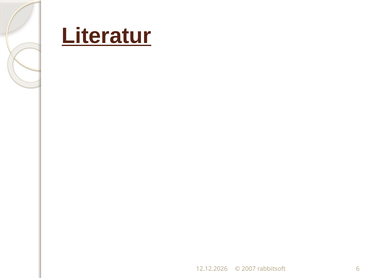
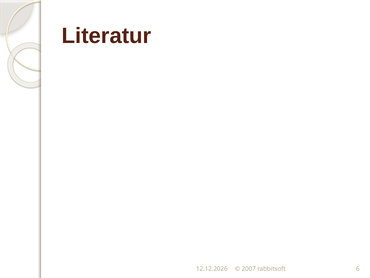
Literatur underline: present -> none (106, 36)
